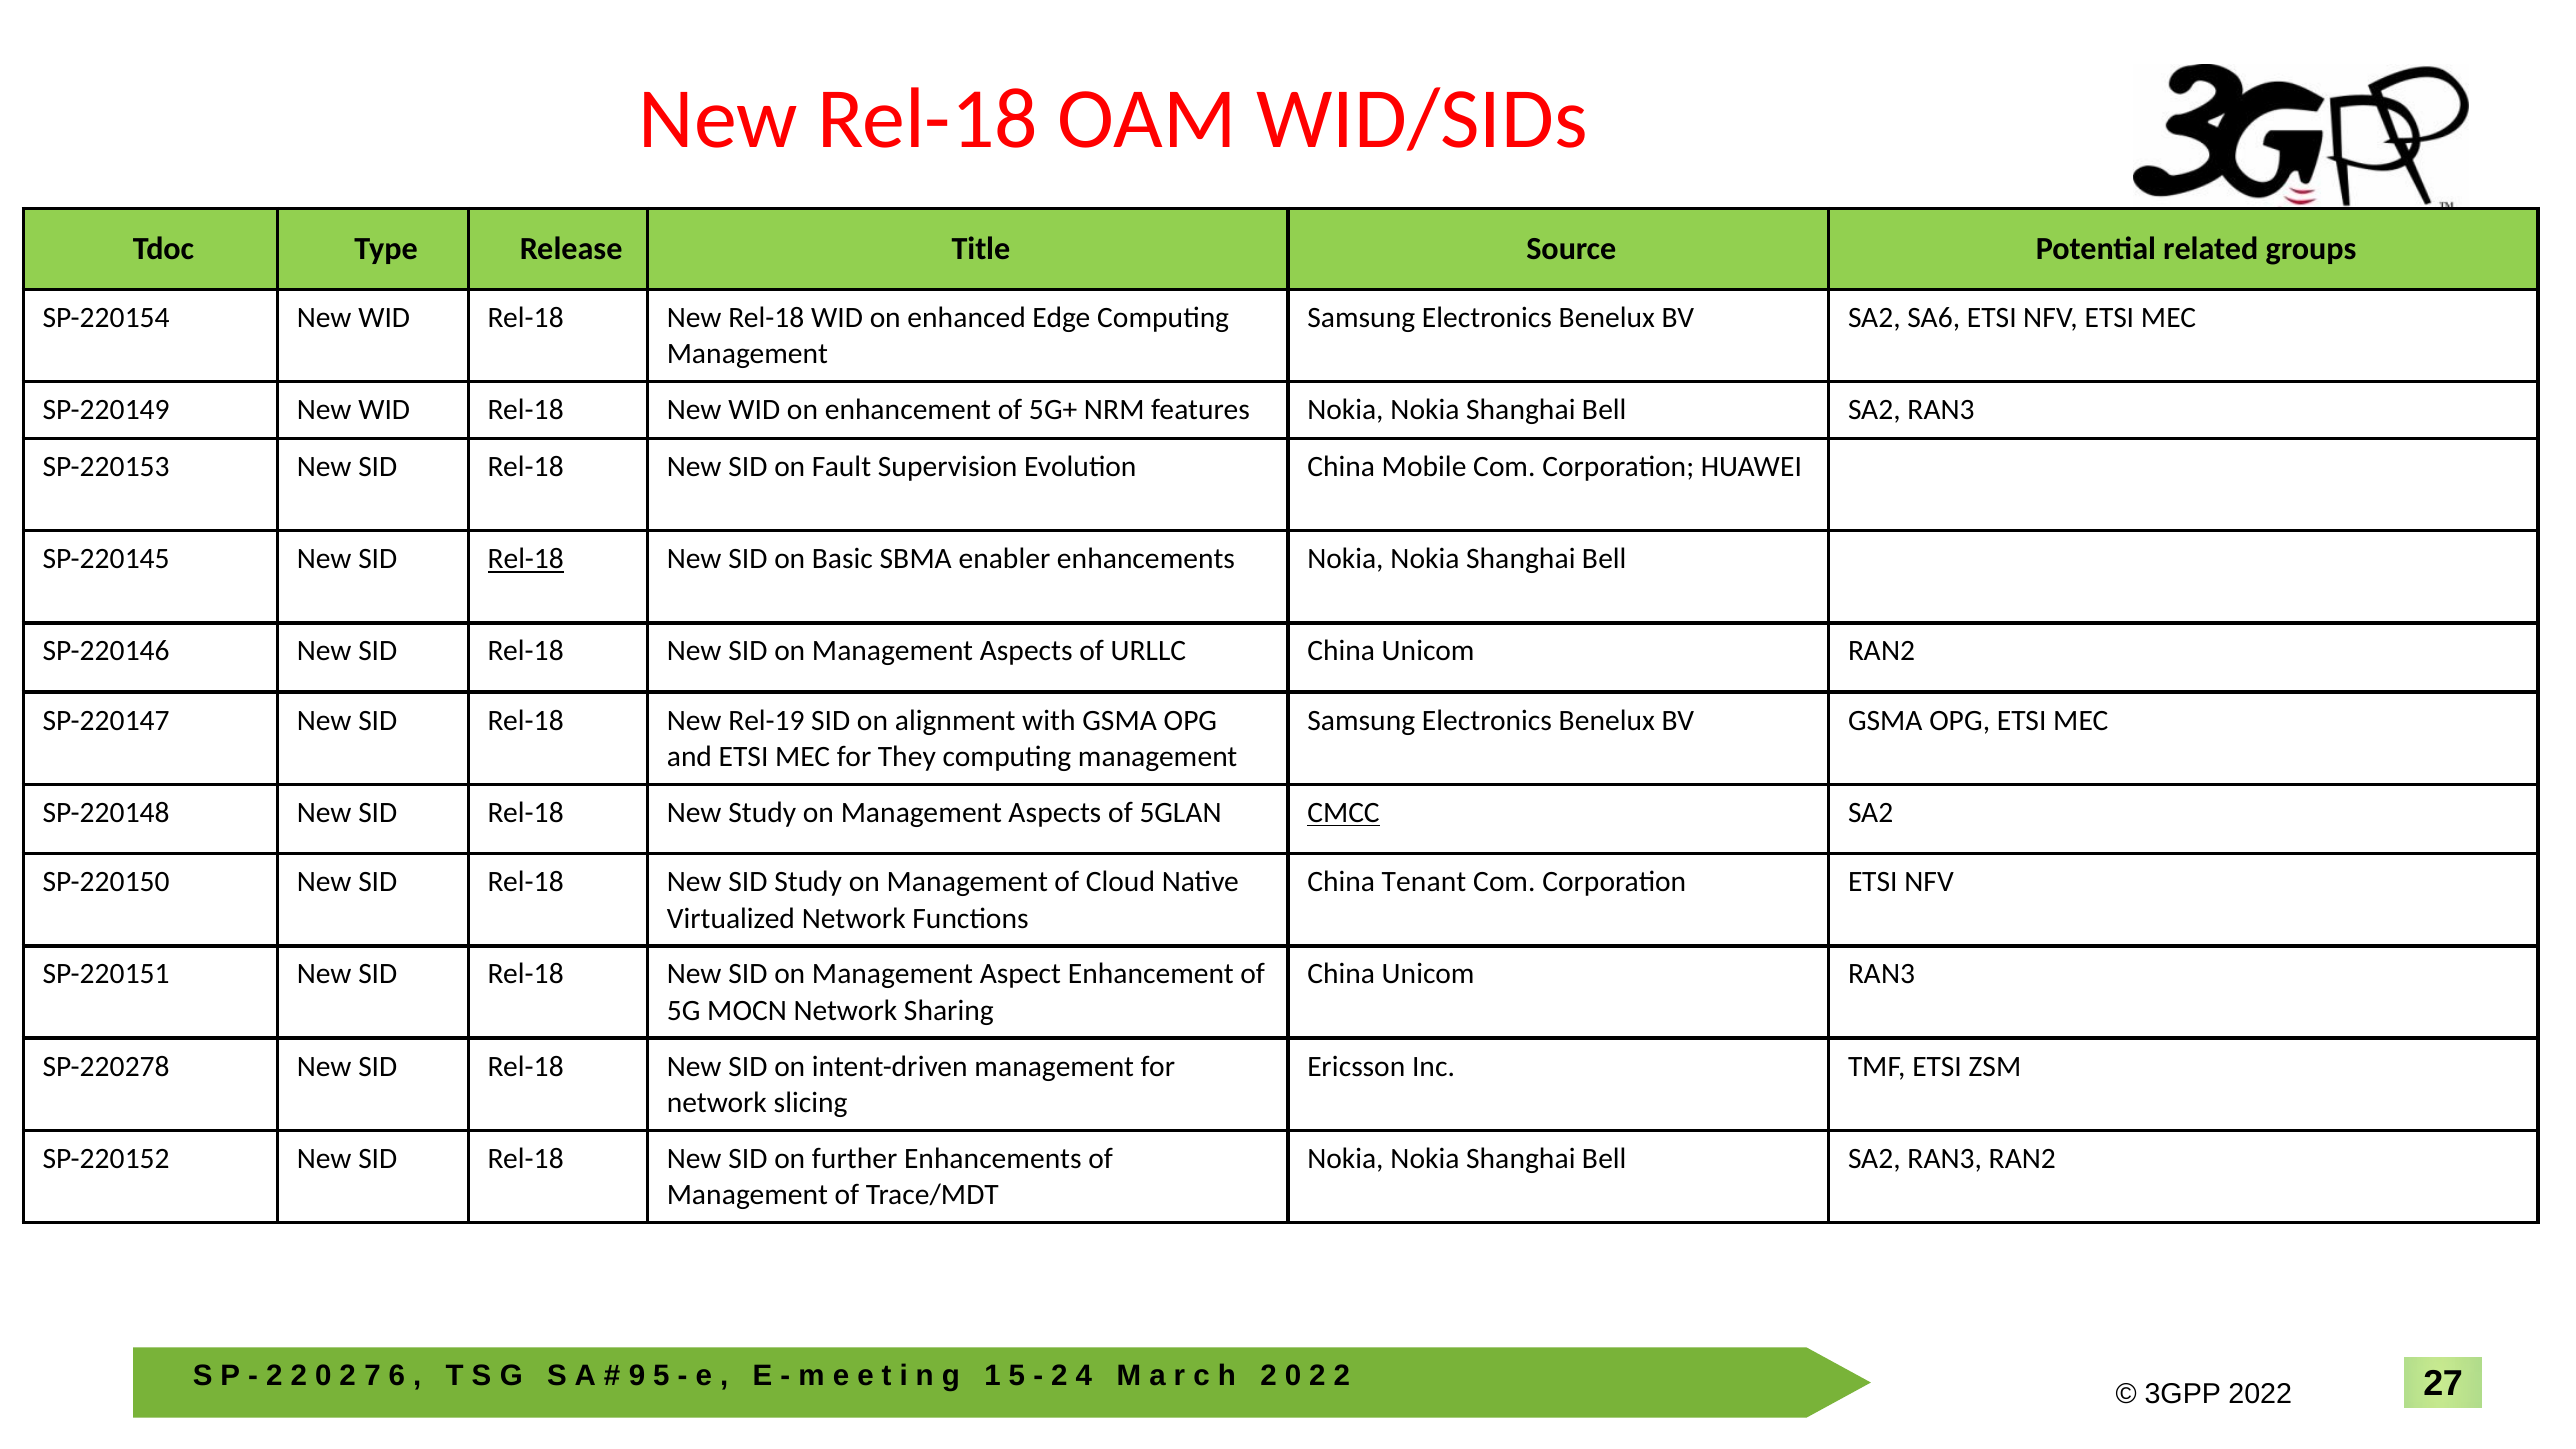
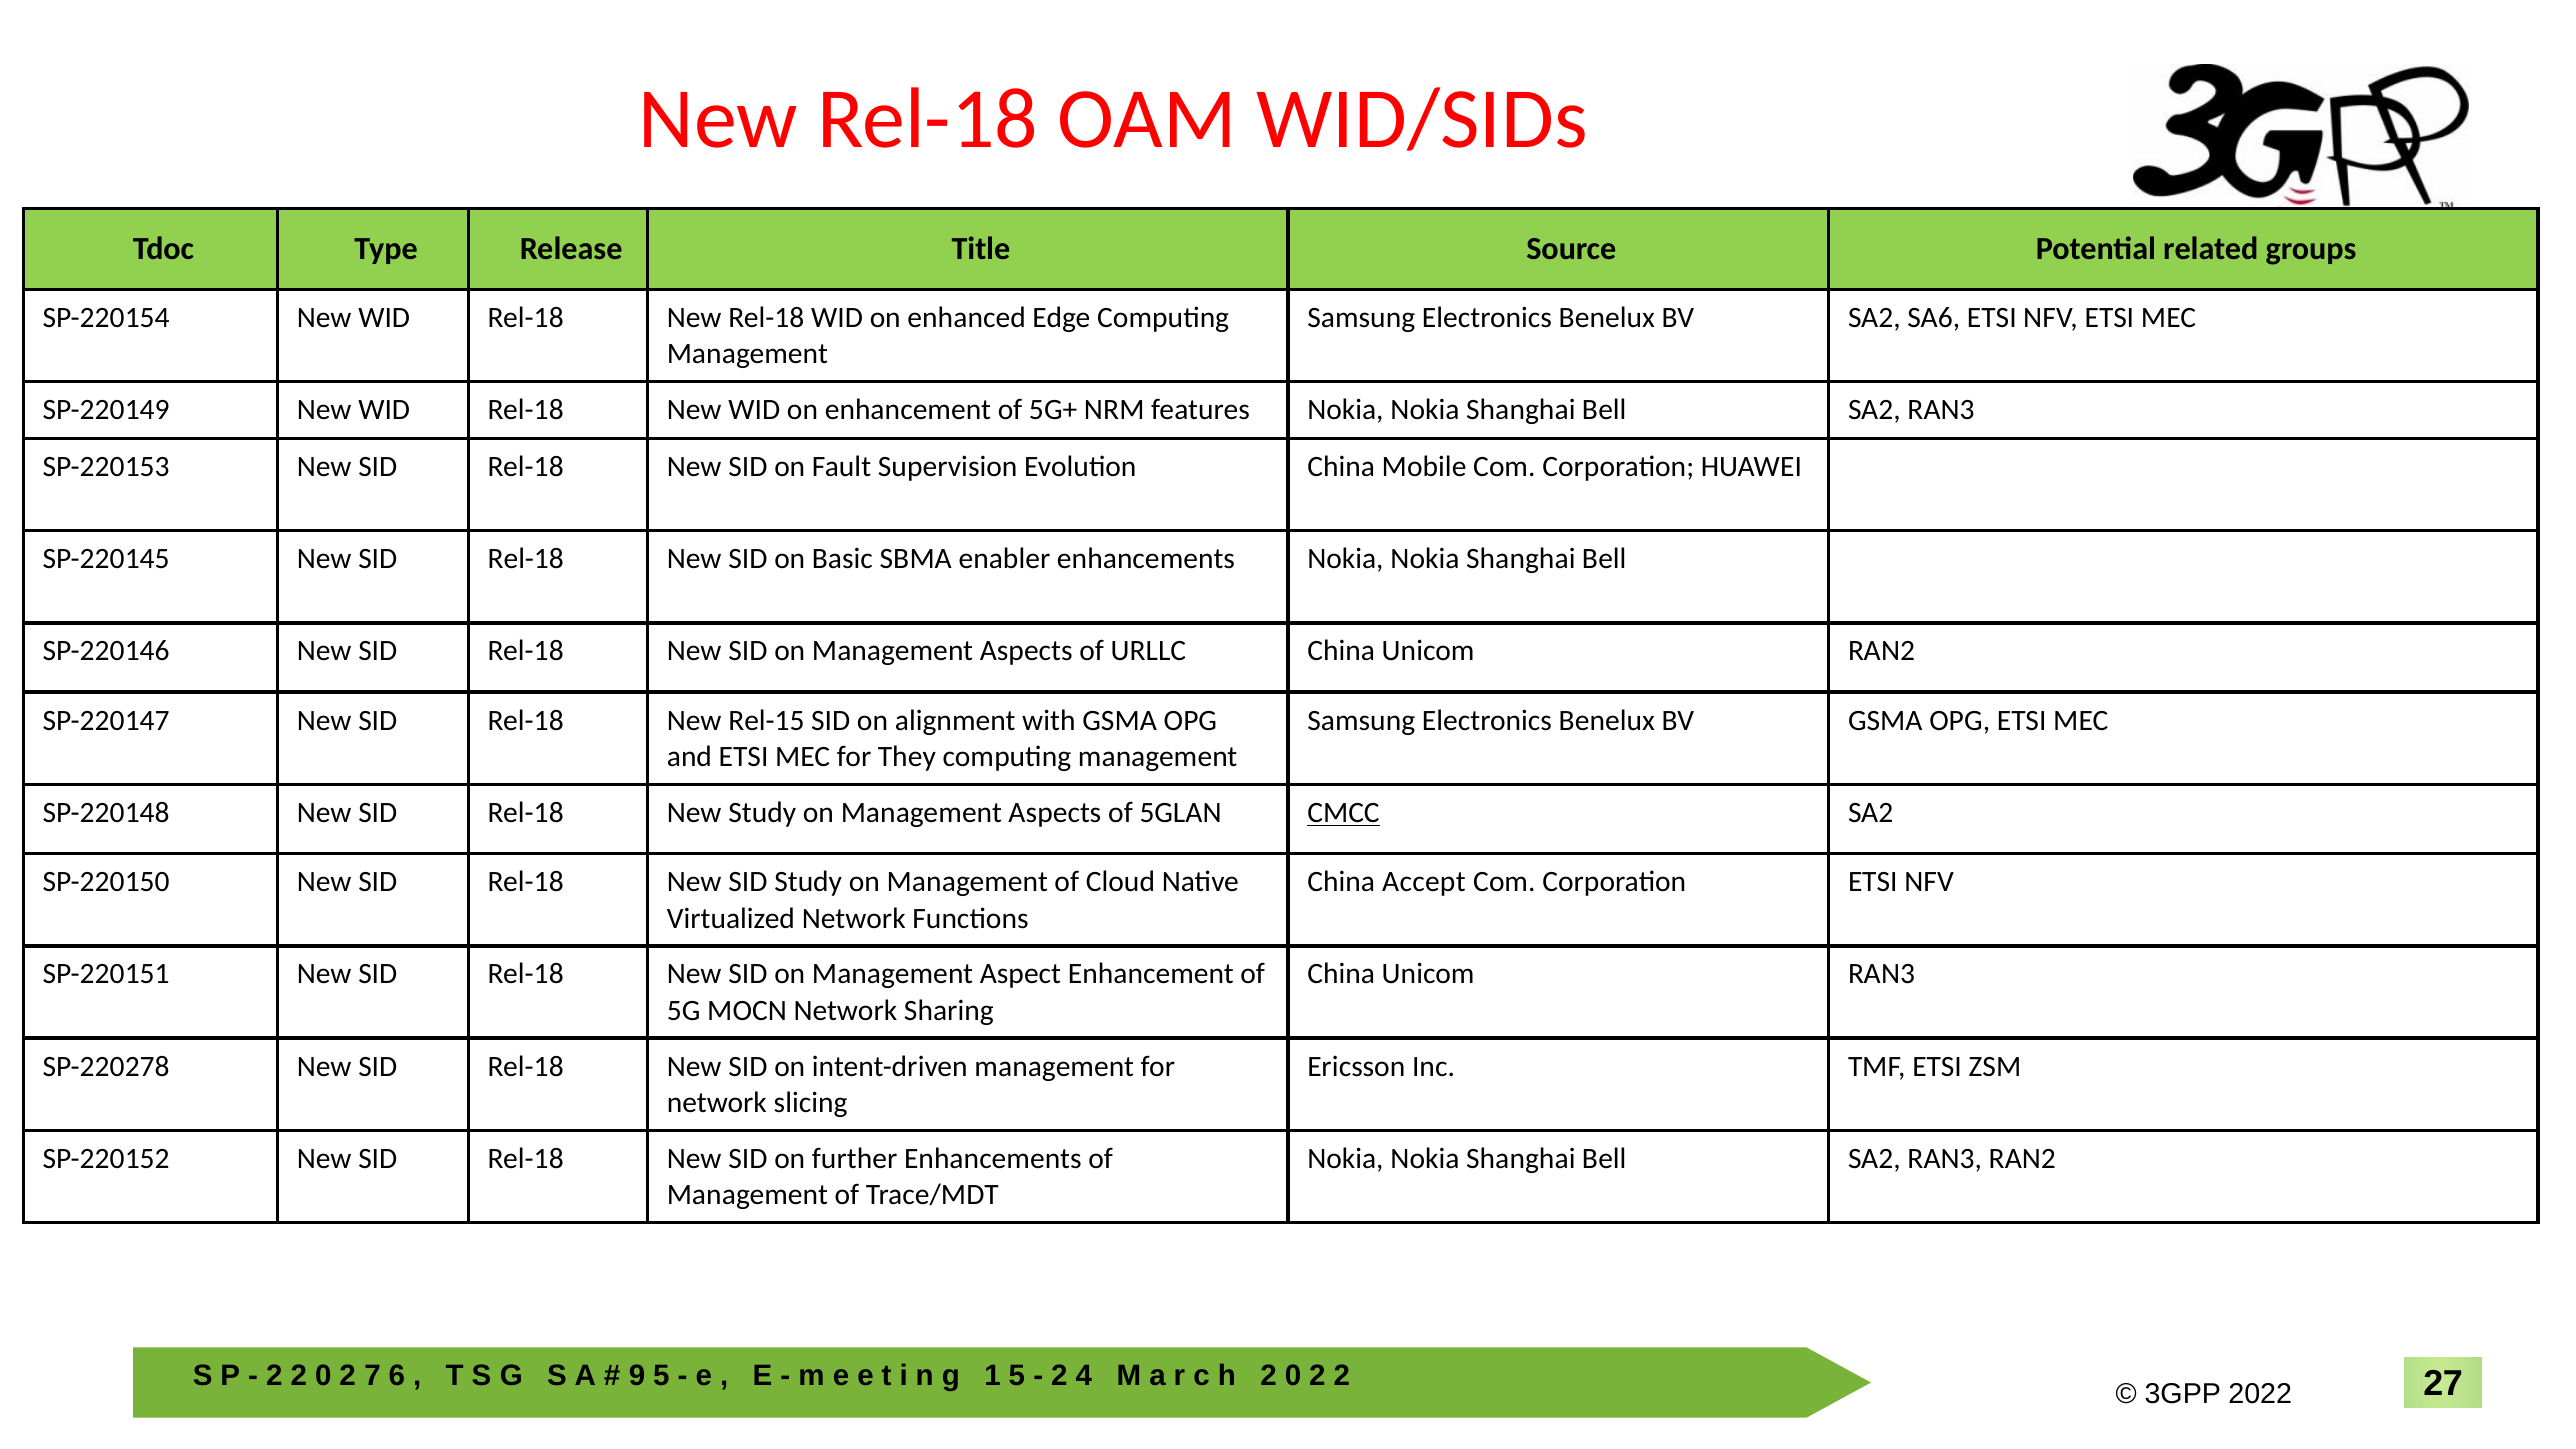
Rel-18 underline: present -> none (526, 559)
Rel-19: Rel-19 -> Rel-15 (766, 720)
Tenant: Tenant -> Accept (1424, 882)
